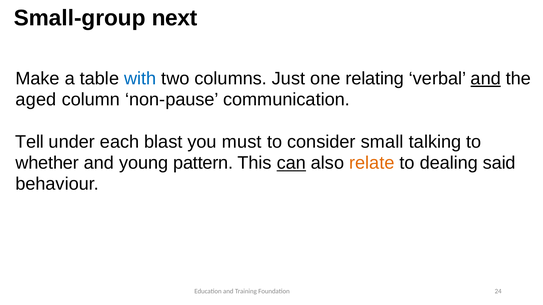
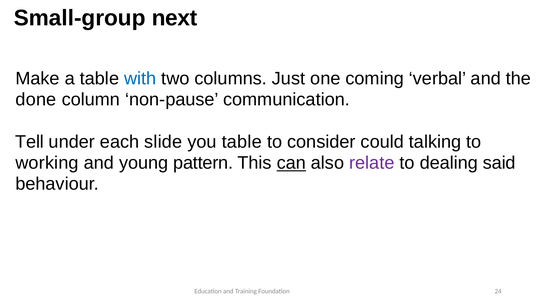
relating: relating -> coming (375, 79)
and underline: present -> none (486, 79)
aged: aged -> done (36, 100)
blast: blast -> slide (163, 142)
you must: must -> table (242, 142)
small: small -> could (382, 142)
whether: whether -> working (47, 163)
relate colour: orange -> purple (372, 163)
